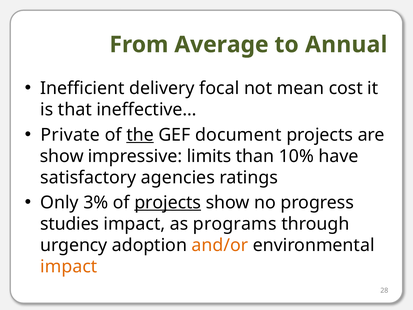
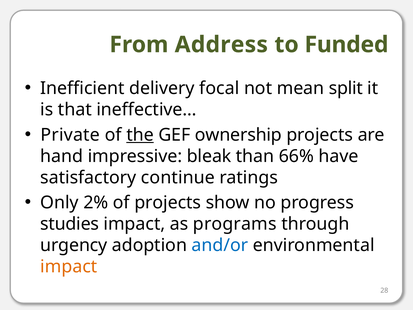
Average: Average -> Address (221, 45)
Annual: Annual -> Funded (346, 45)
cost: cost -> split (346, 88)
document: document -> ownership (238, 135)
show: show -> hand (62, 156)
limits: limits -> bleak (209, 156)
10%: 10% -> 66% (296, 156)
agencies: agencies -> continue (178, 177)
3%: 3% -> 2% (96, 202)
projects underline: present -> none (168, 202)
and/or colour: orange -> blue (220, 245)
